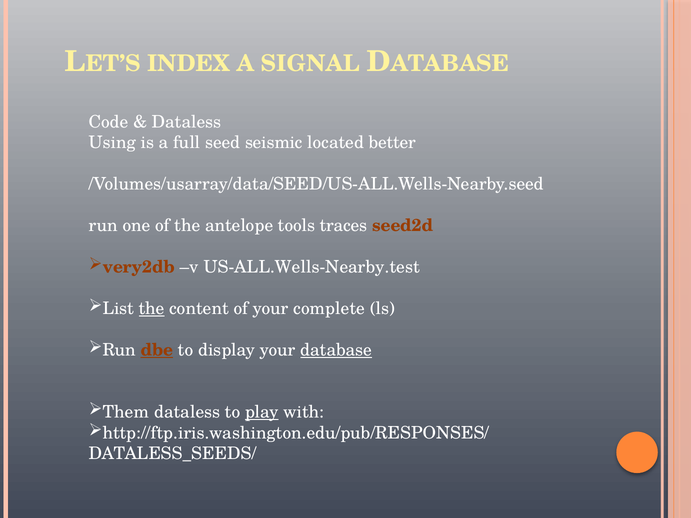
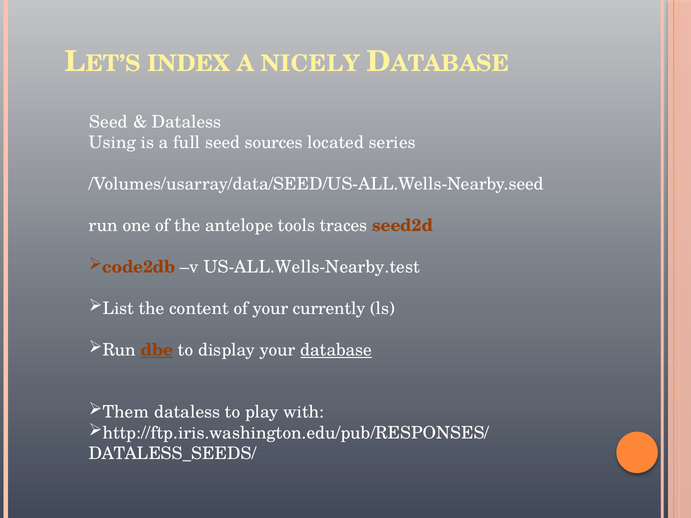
SIGNAL: SIGNAL -> NICELY (310, 64)
Code: Code -> Seed (108, 122)
seismic: seismic -> sources (274, 143)
better: better -> series (392, 143)
very2db: very2db -> code2db (139, 267)
the underline: present -> none (152, 309)
complete: complete -> currently (329, 309)
play underline: present -> none (262, 412)
